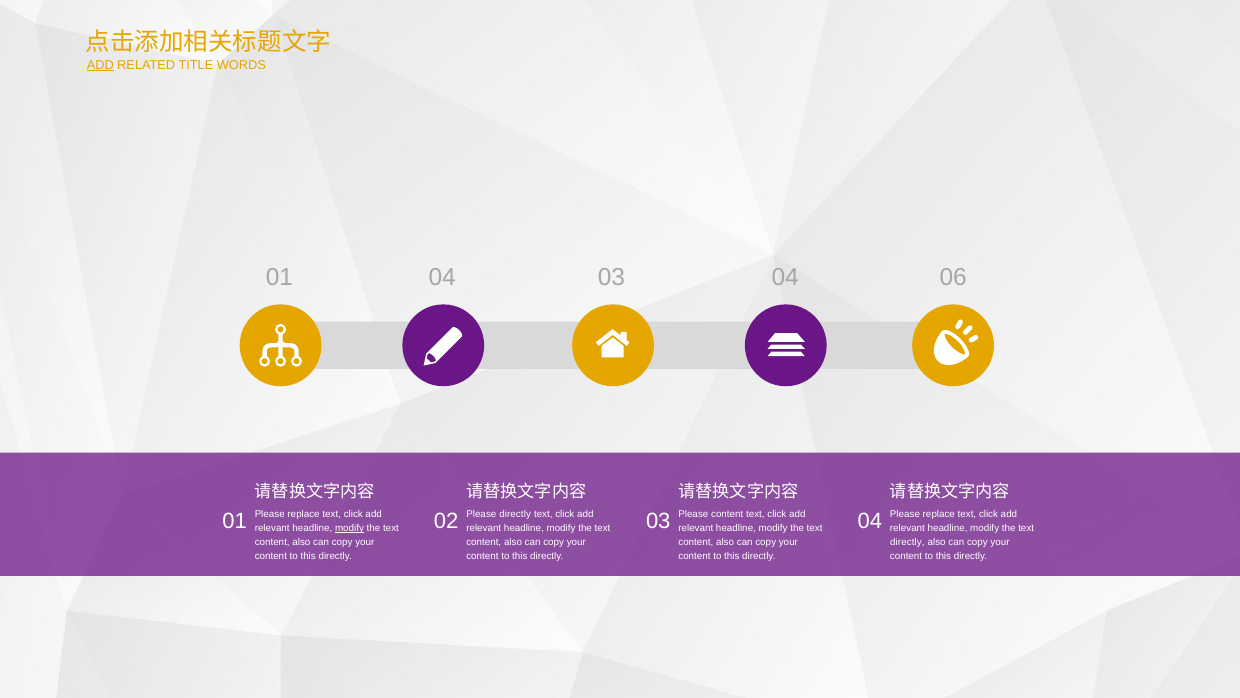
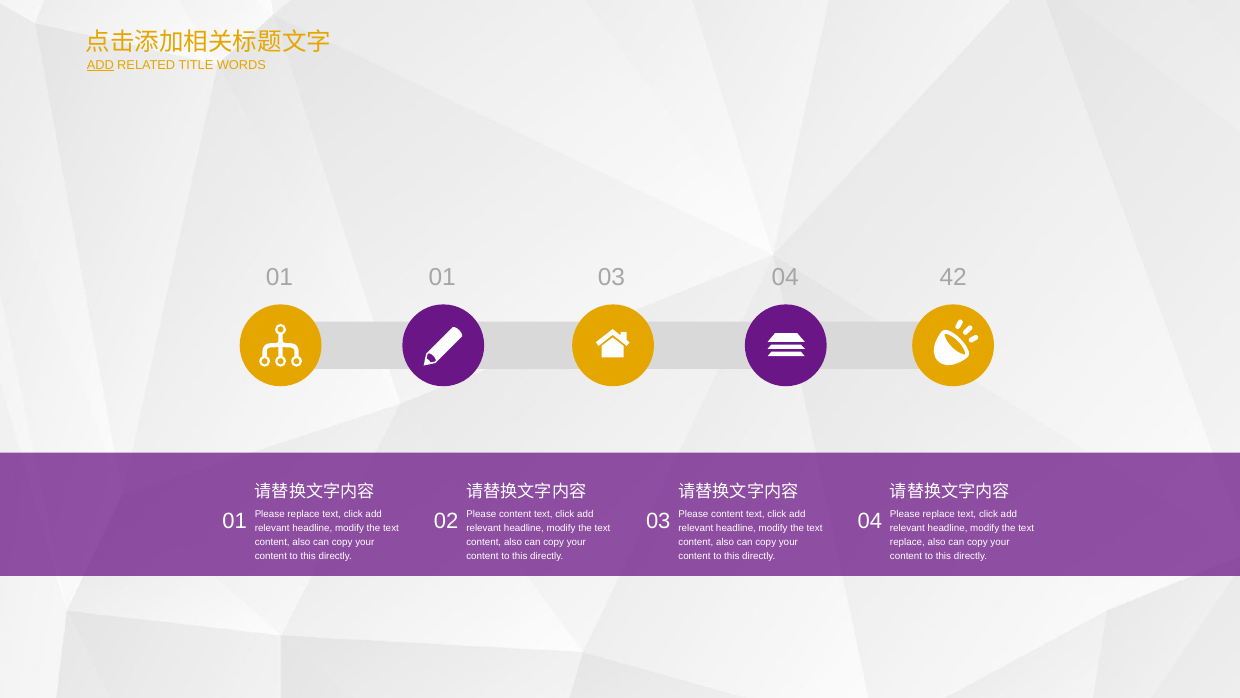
01 04: 04 -> 01 (442, 277)
06: 06 -> 42 (953, 277)
02 Please directly: directly -> content (515, 514)
modify underline: present -> none (349, 528)
directly: directly -> replace (907, 542)
